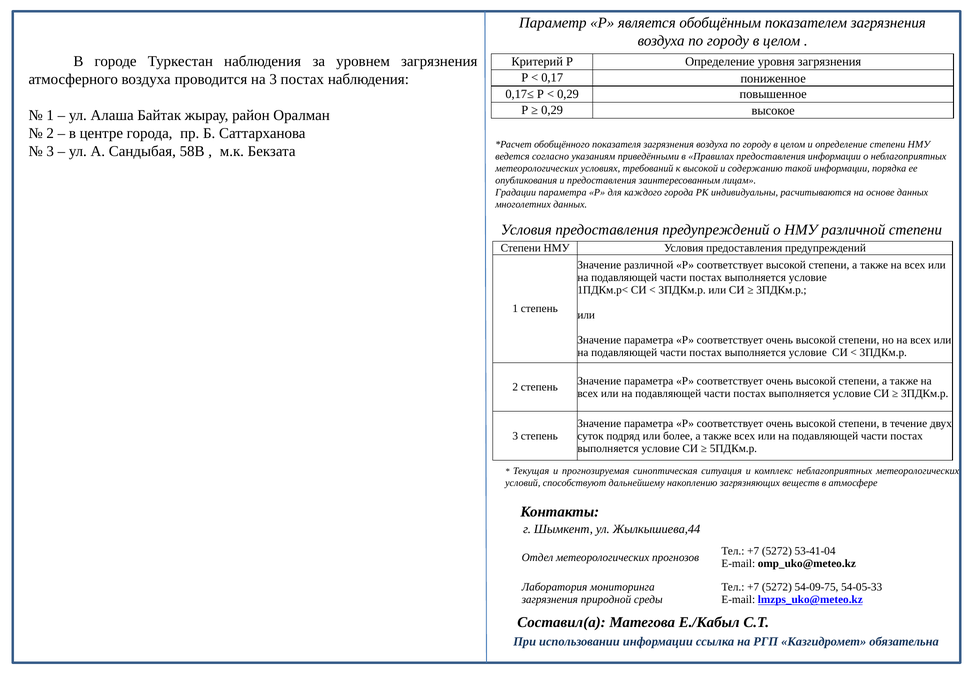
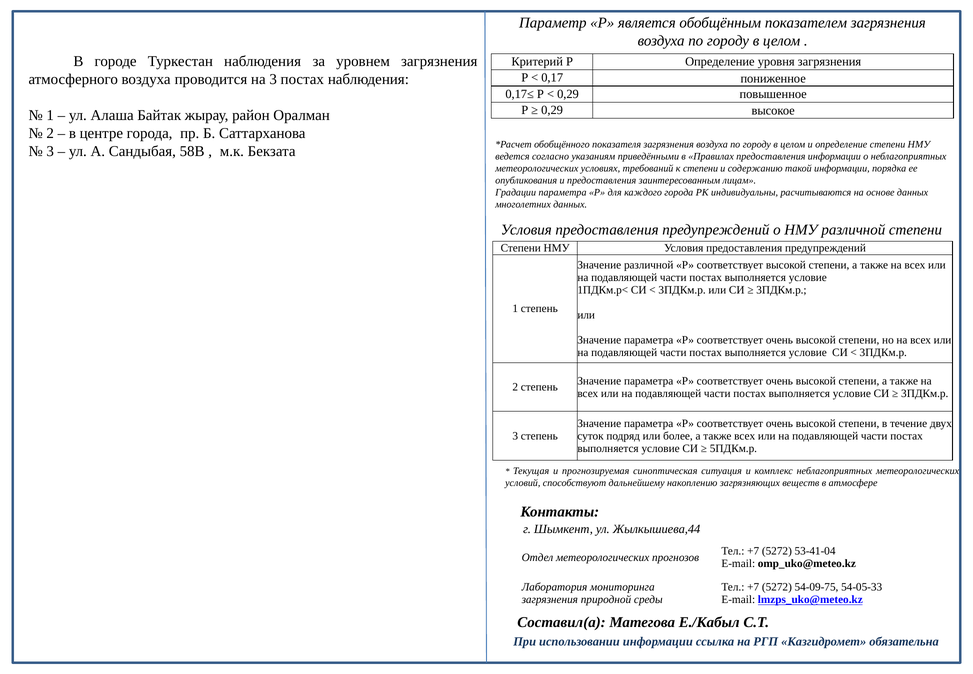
к высокой: высокой -> степени (701, 168)
